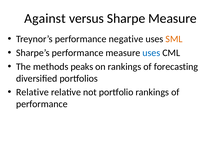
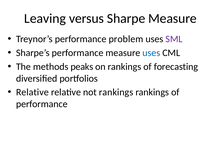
Against: Against -> Leaving (45, 18)
negative: negative -> problem (126, 39)
SML colour: orange -> purple (174, 39)
not portfolio: portfolio -> rankings (116, 92)
